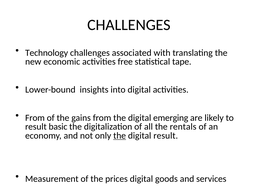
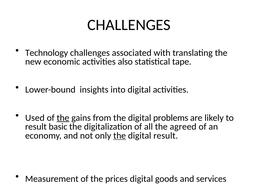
free: free -> also (125, 62)
From: From -> Used (35, 118)
the underline: none -> present (63, 118)
emerging: emerging -> problems (171, 118)
rentals: rentals -> agreed (183, 127)
